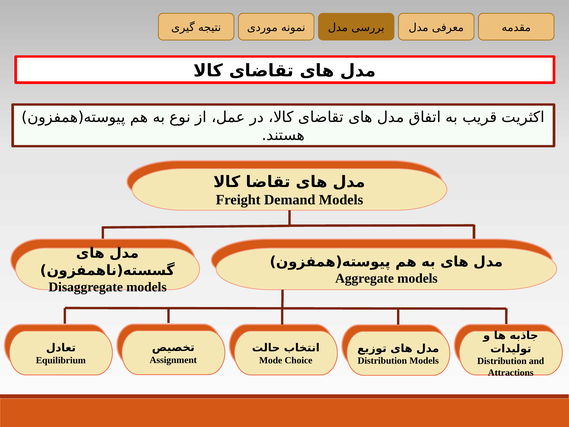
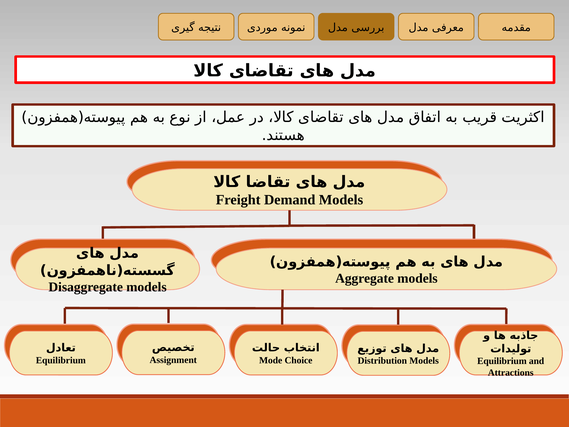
Distribution: Distribution -> Equilibrium (502, 361)
